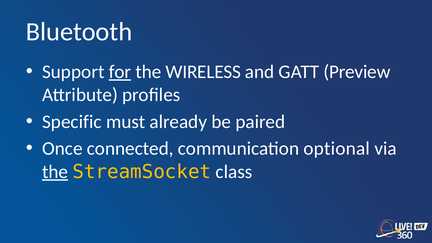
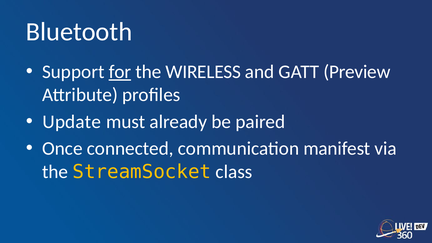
Specific: Specific -> Update (72, 122)
optional: optional -> manifest (337, 149)
the underline: present -> none (55, 172)
